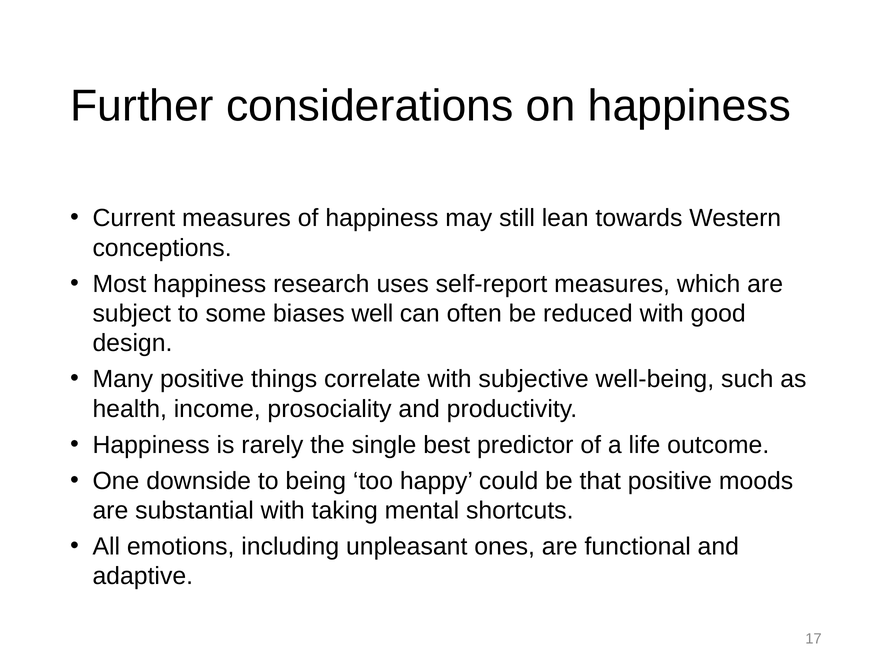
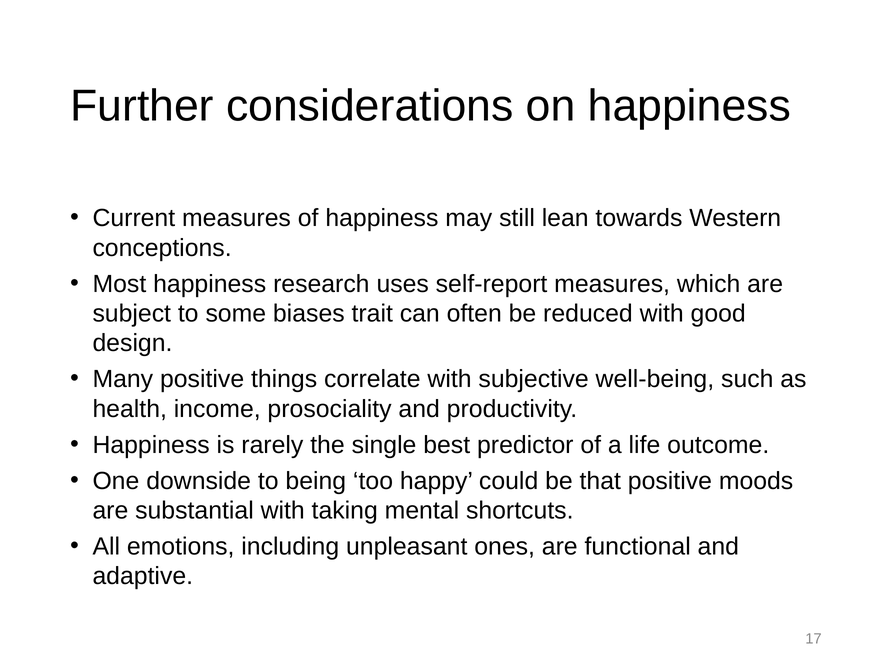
well: well -> trait (372, 314)
